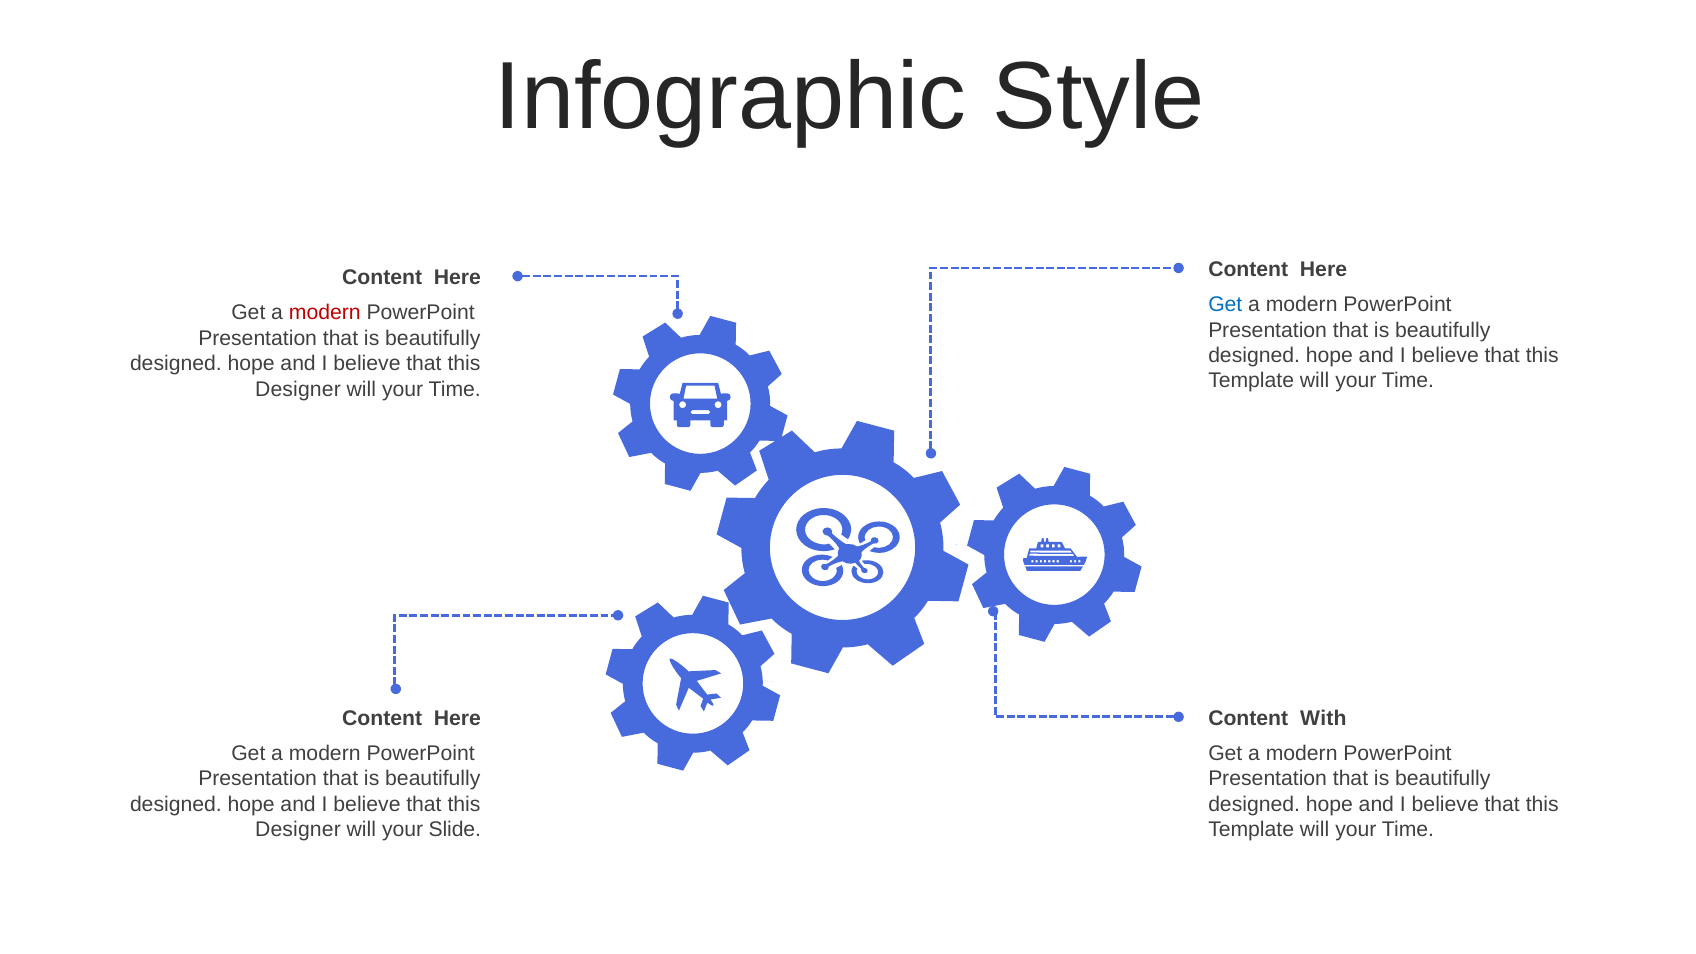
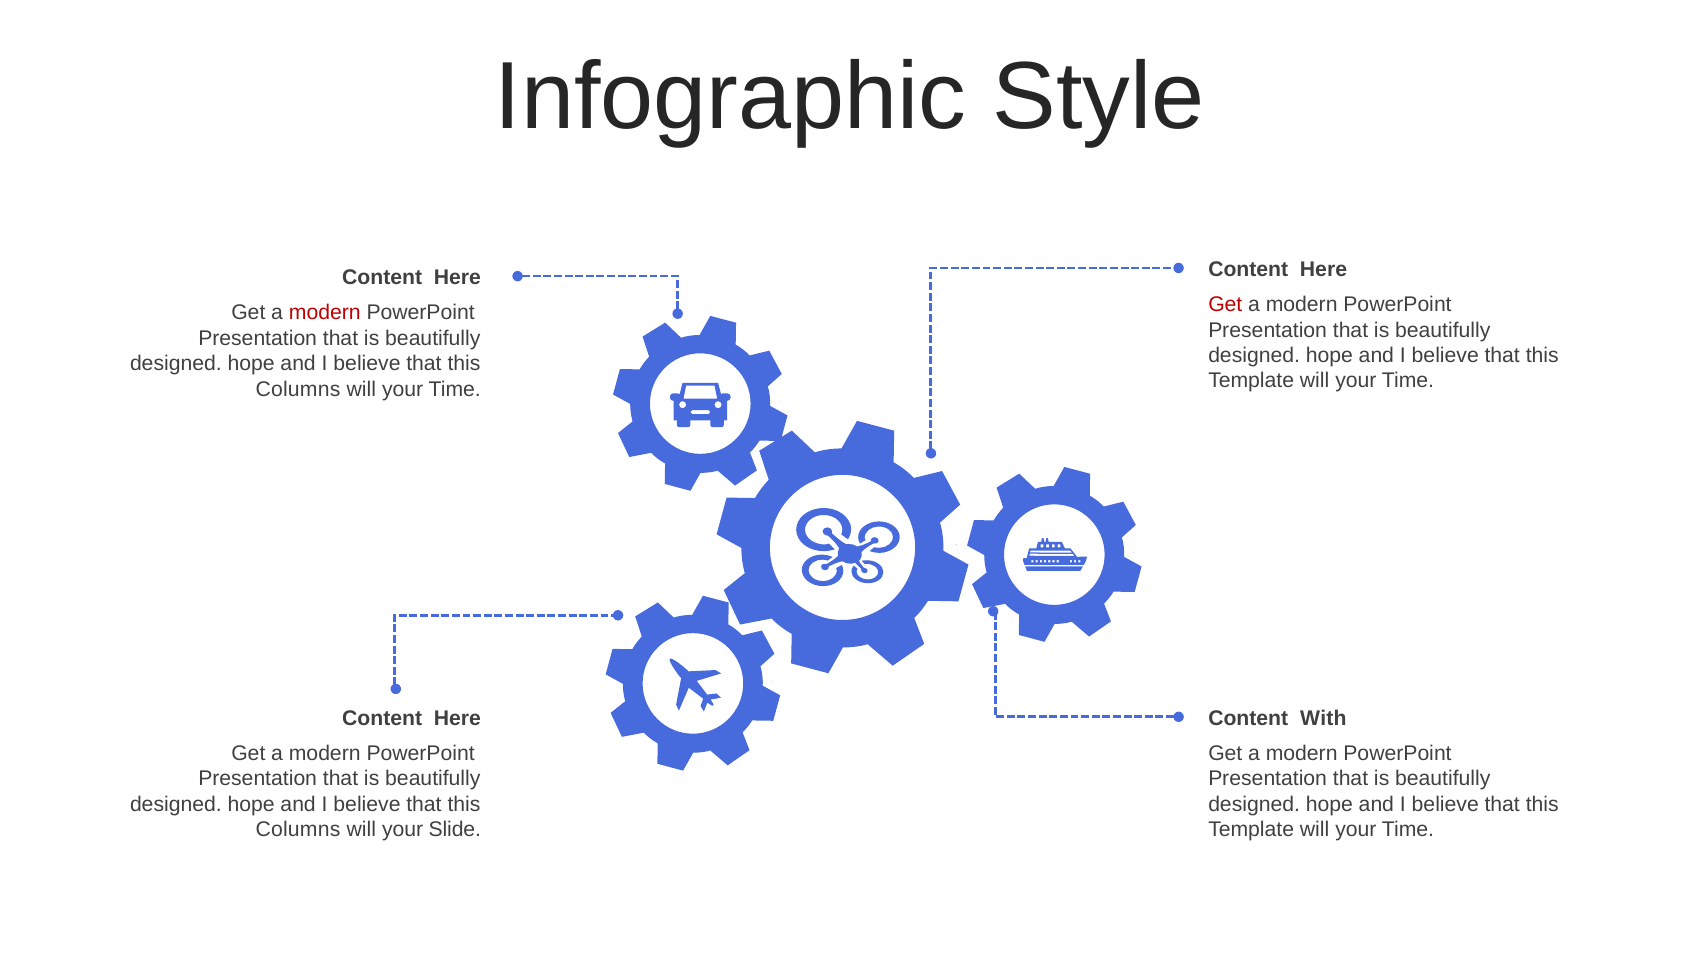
Get colour: blue -> red (1225, 305)
Designer: Designer -> Columns (298, 389)
Designer: Designer -> Columns (298, 830)
